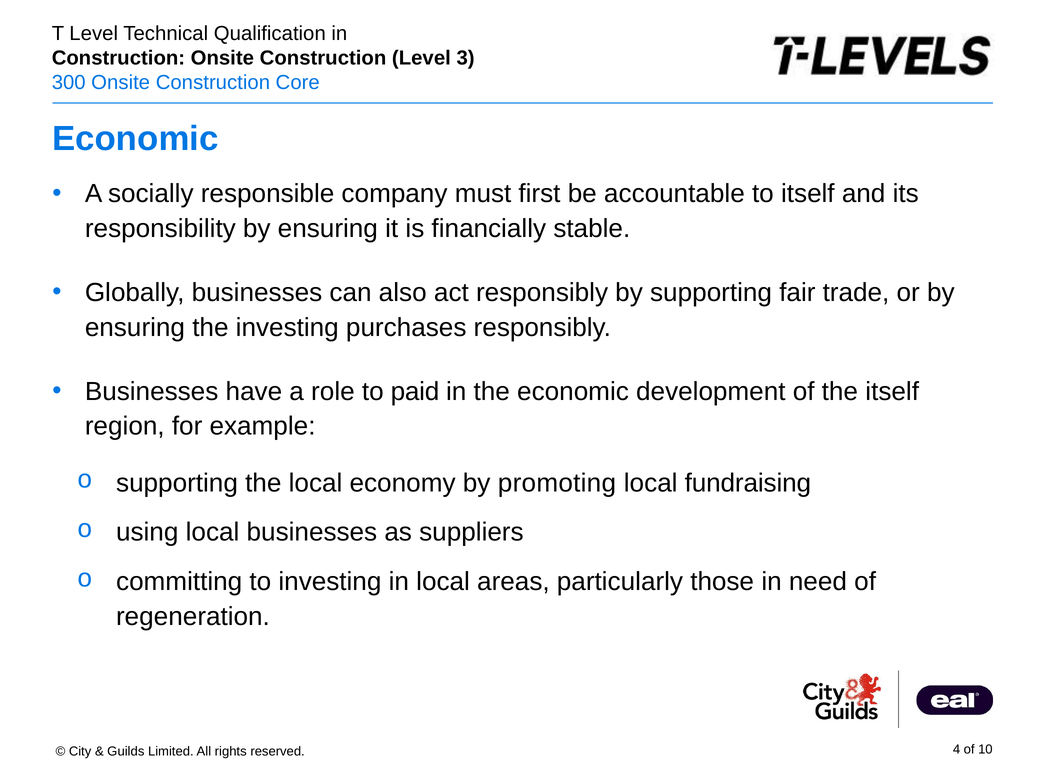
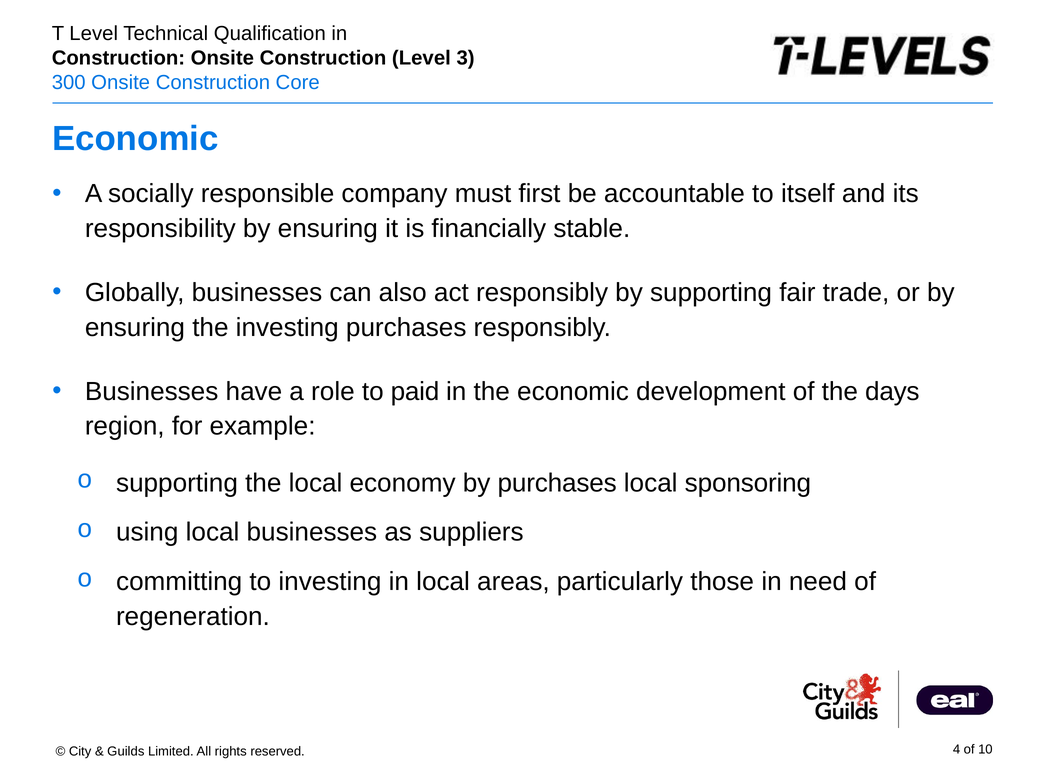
the itself: itself -> days (892, 391)
by promoting: promoting -> purchases (557, 483)
fundraising: fundraising -> sponsoring (748, 483)
